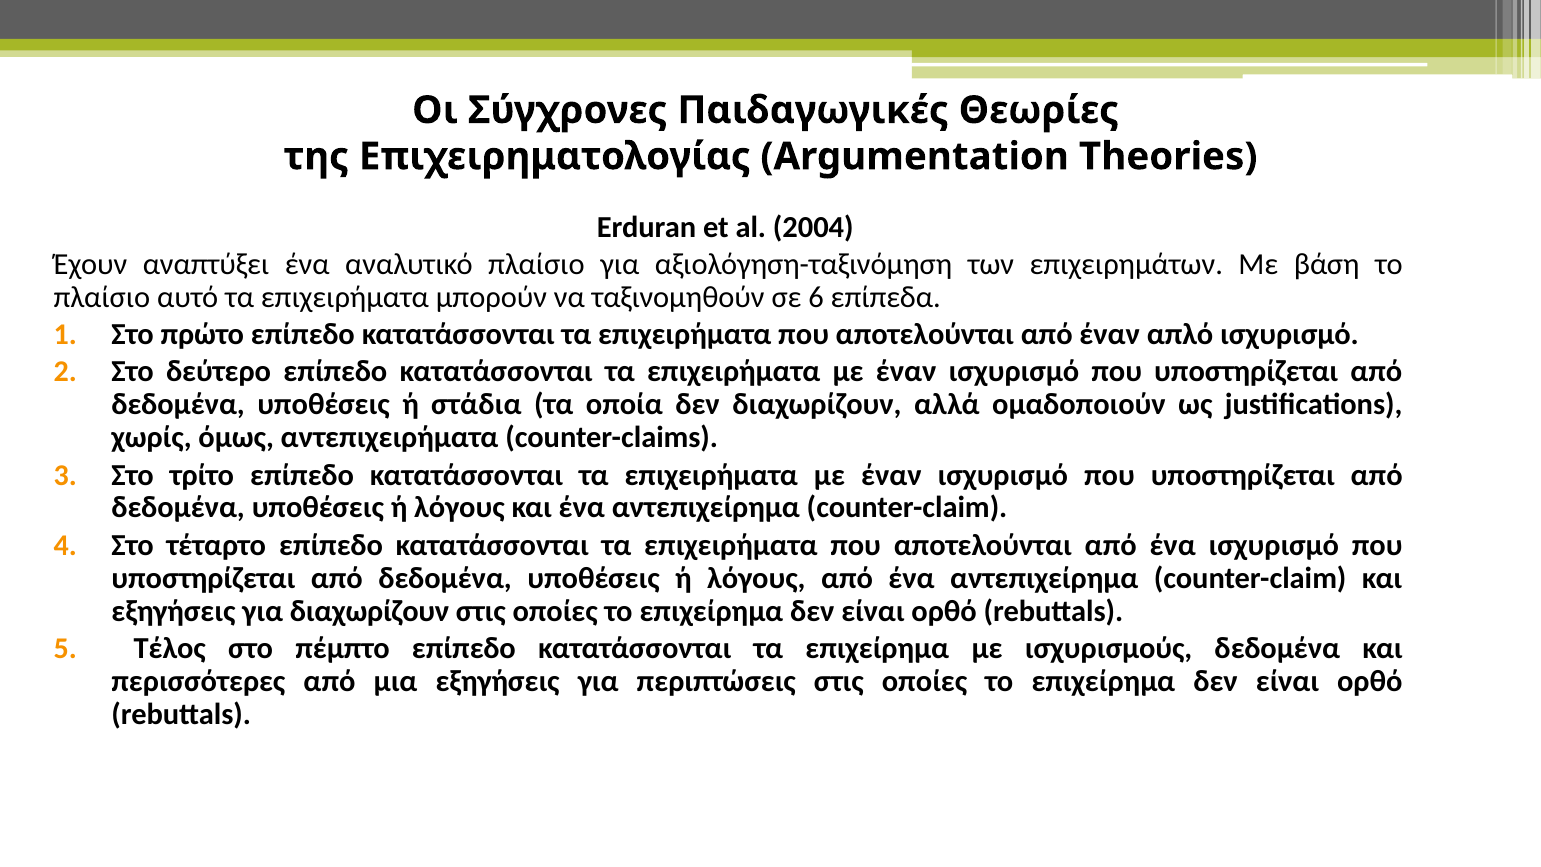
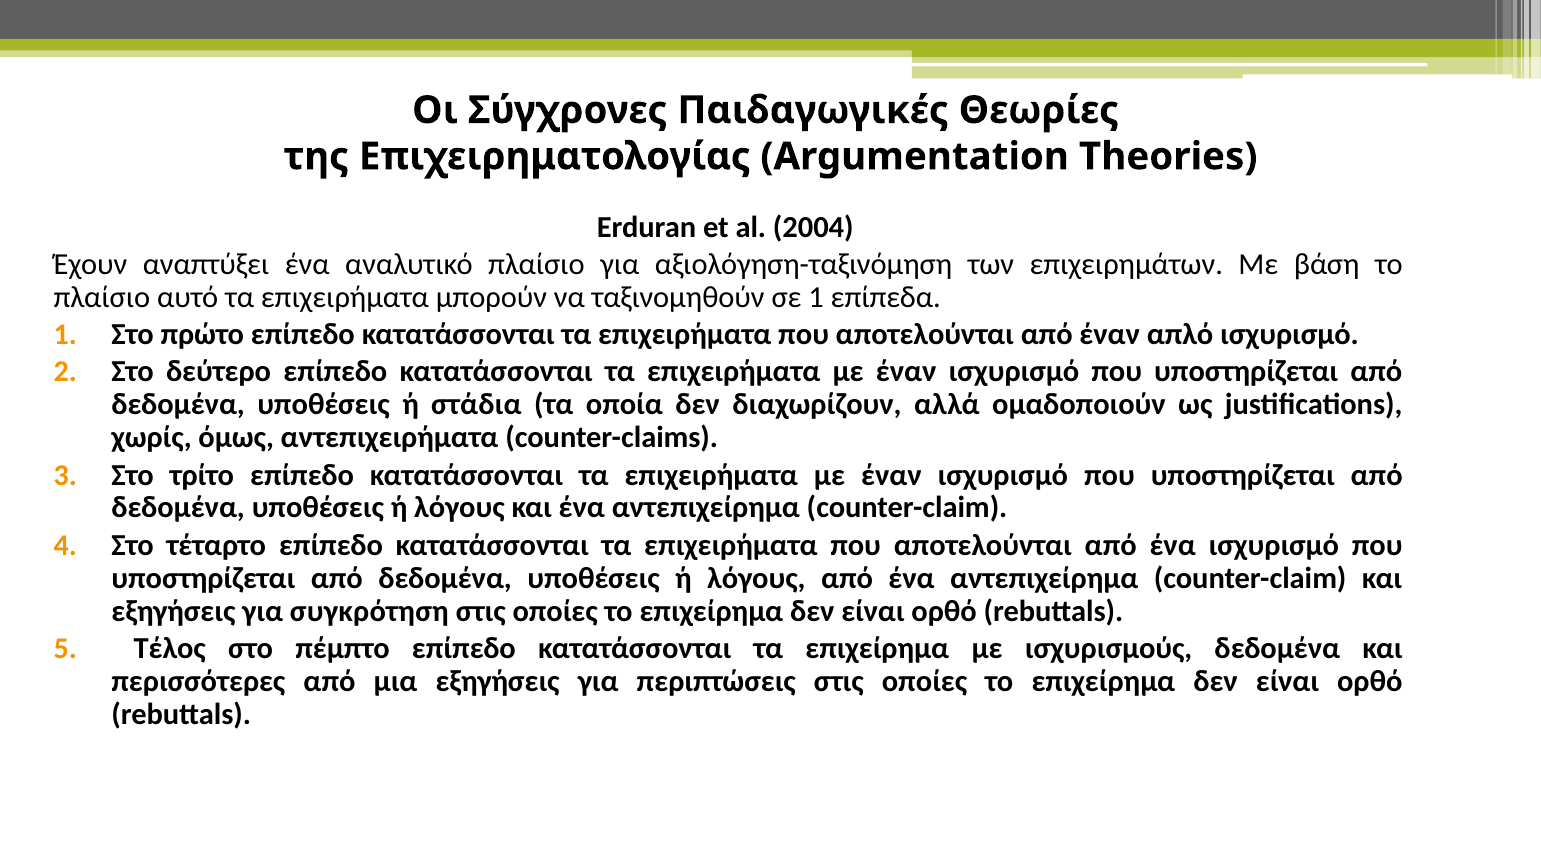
σε 6: 6 -> 1 (816, 297)
για διαχωρίζουν: διαχωρίζουν -> συγκρότηση (369, 611)
